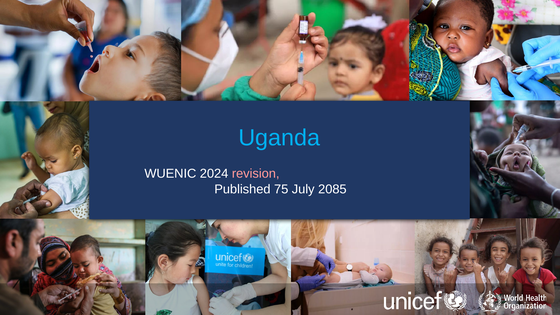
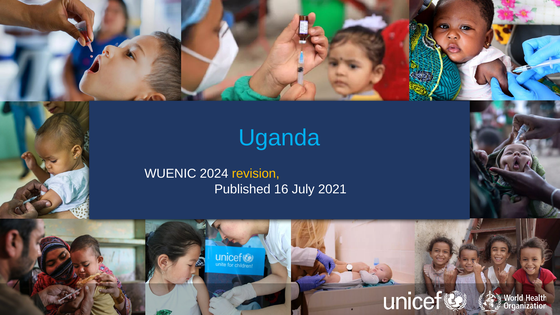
revision colour: pink -> yellow (256, 174)
75: 75 -> 16 (281, 189)
2085: 2085 -> 2021 (332, 189)
